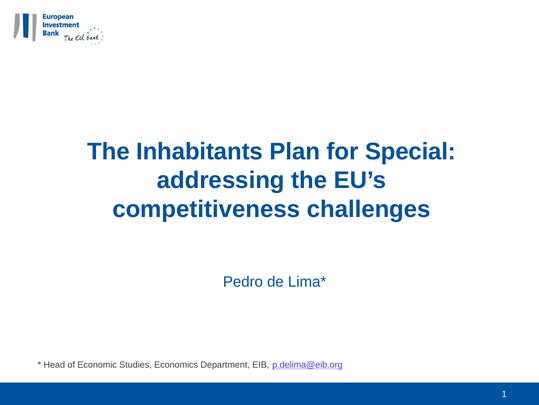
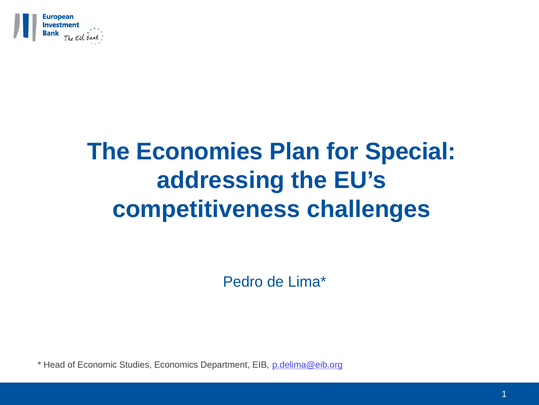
Inhabitants: Inhabitants -> Economies (200, 151)
